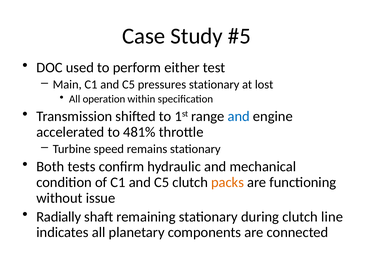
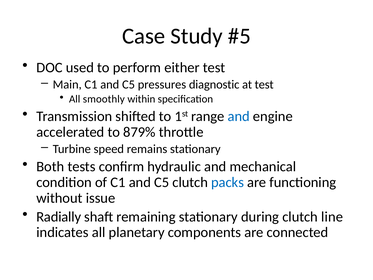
pressures stationary: stationary -> diagnostic (214, 84)
at lost: lost -> test (264, 84)
operation: operation -> smoothly (104, 99)
481%: 481% -> 879% (139, 132)
packs colour: orange -> blue (228, 182)
